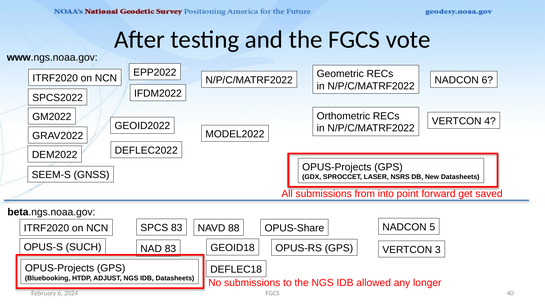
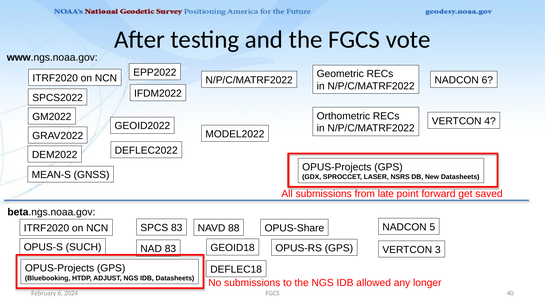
SEEM-S: SEEM-S -> MEAN-S (51, 175)
into: into -> late (386, 194)
